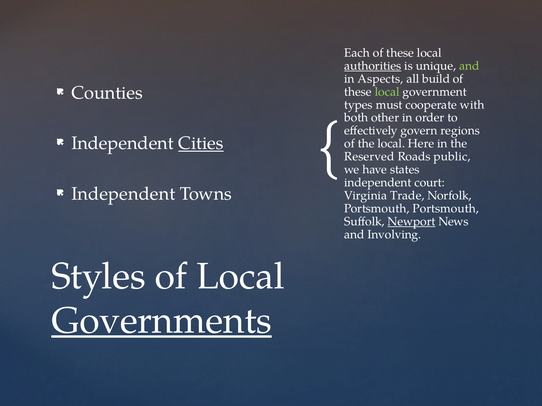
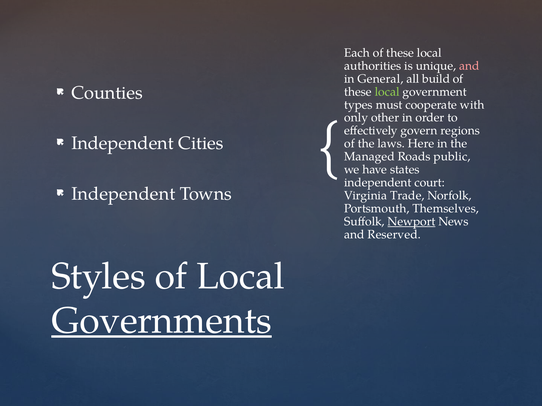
authorities underline: present -> none (373, 66)
and colour: light green -> pink (469, 66)
Aspects: Aspects -> General (380, 79)
both: both -> only (356, 118)
Cities underline: present -> none (201, 144)
the local: local -> laws (391, 144)
Reserved: Reserved -> Managed (369, 157)
Portsmouth Portsmouth: Portsmouth -> Themselves (446, 209)
Involving: Involving -> Reserved (394, 235)
